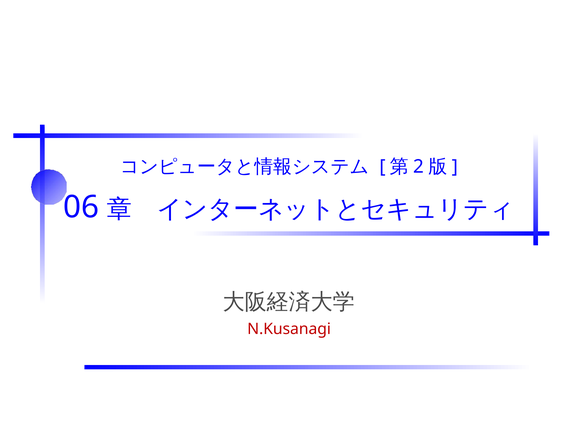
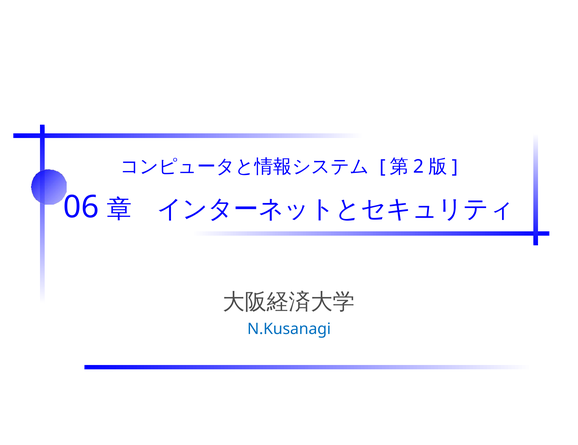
N.Kusanagi colour: red -> blue (289, 329)
